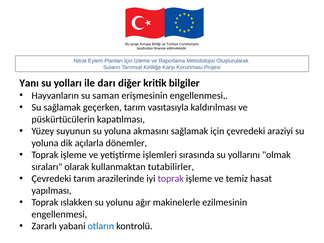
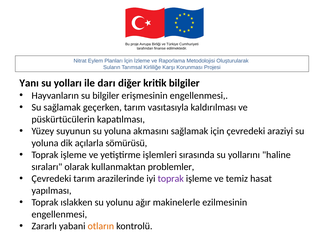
su saman: saman -> bilgiler (106, 95)
dönemler: dönemler -> sömürüsü (126, 143)
olmak: olmak -> haline (276, 155)
tutabilirler: tutabilirler -> problemler (171, 167)
otların colour: blue -> orange (101, 226)
